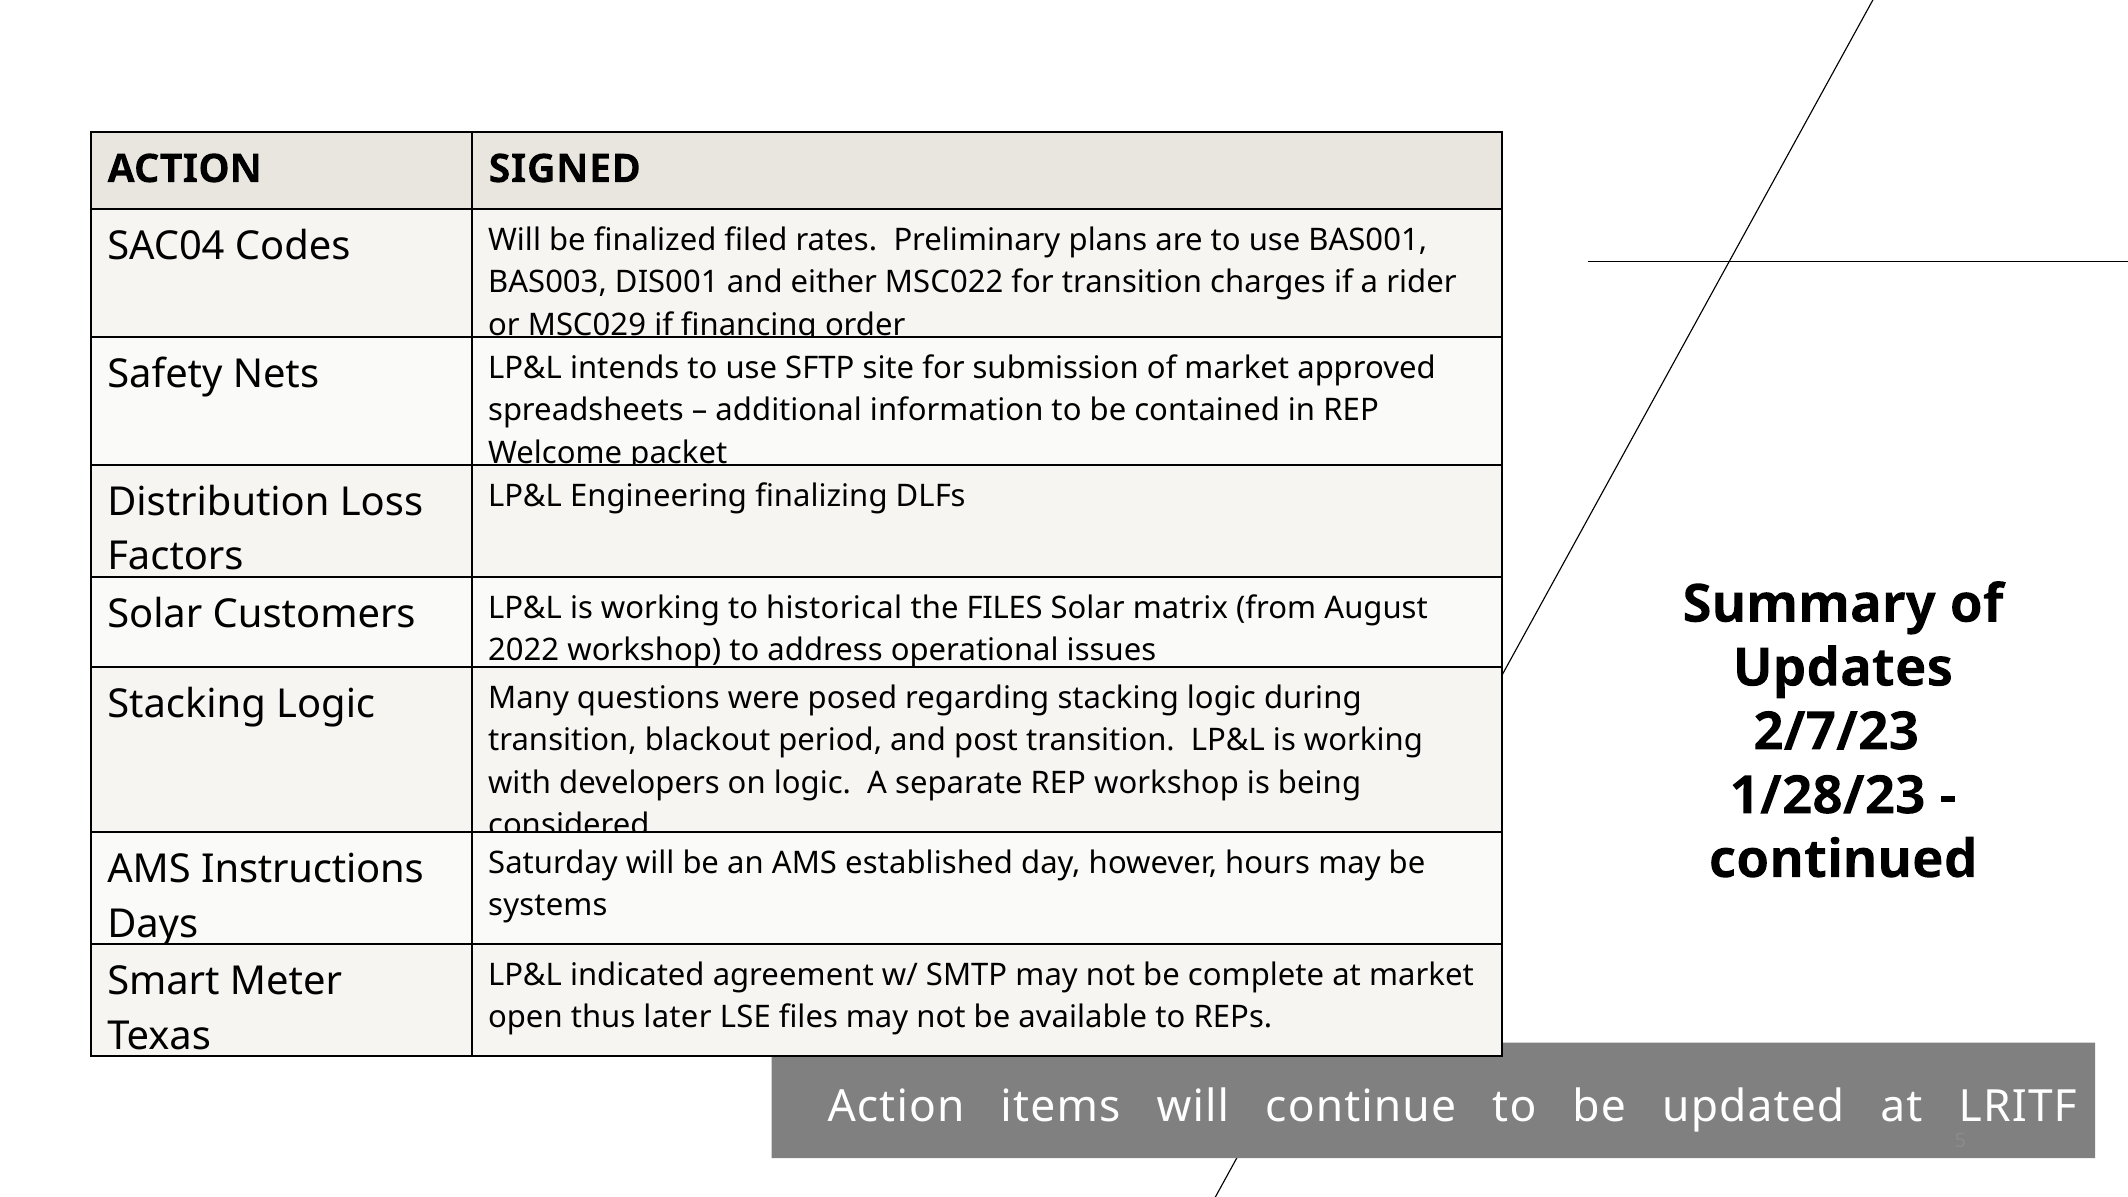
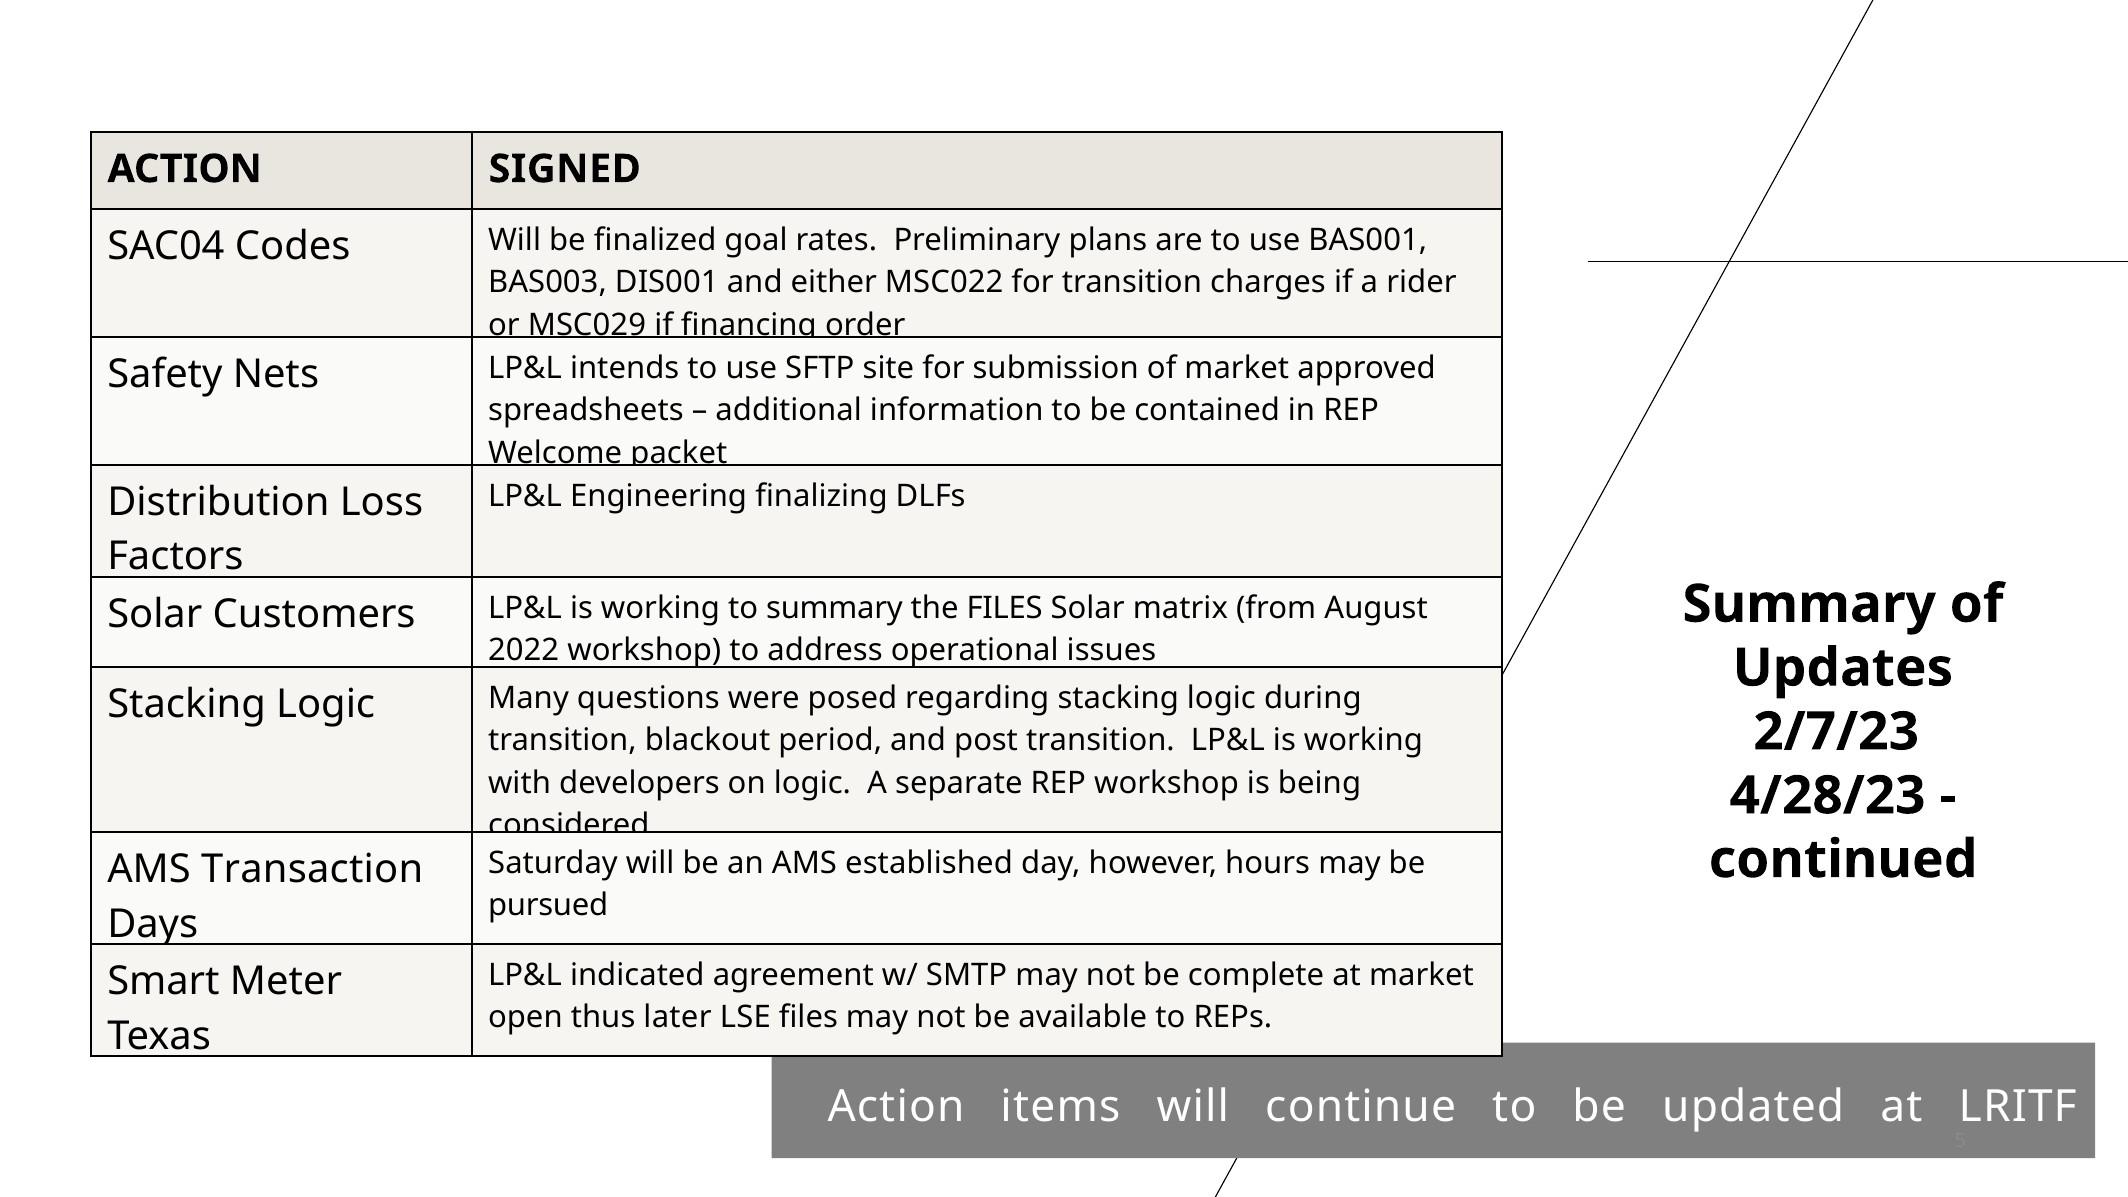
filed: filed -> goal (756, 240)
to historical: historical -> summary (834, 608)
1/28/23: 1/28/23 -> 4/28/23 (1828, 796)
Instructions: Instructions -> Transaction (312, 870)
systems: systems -> pursued (548, 906)
